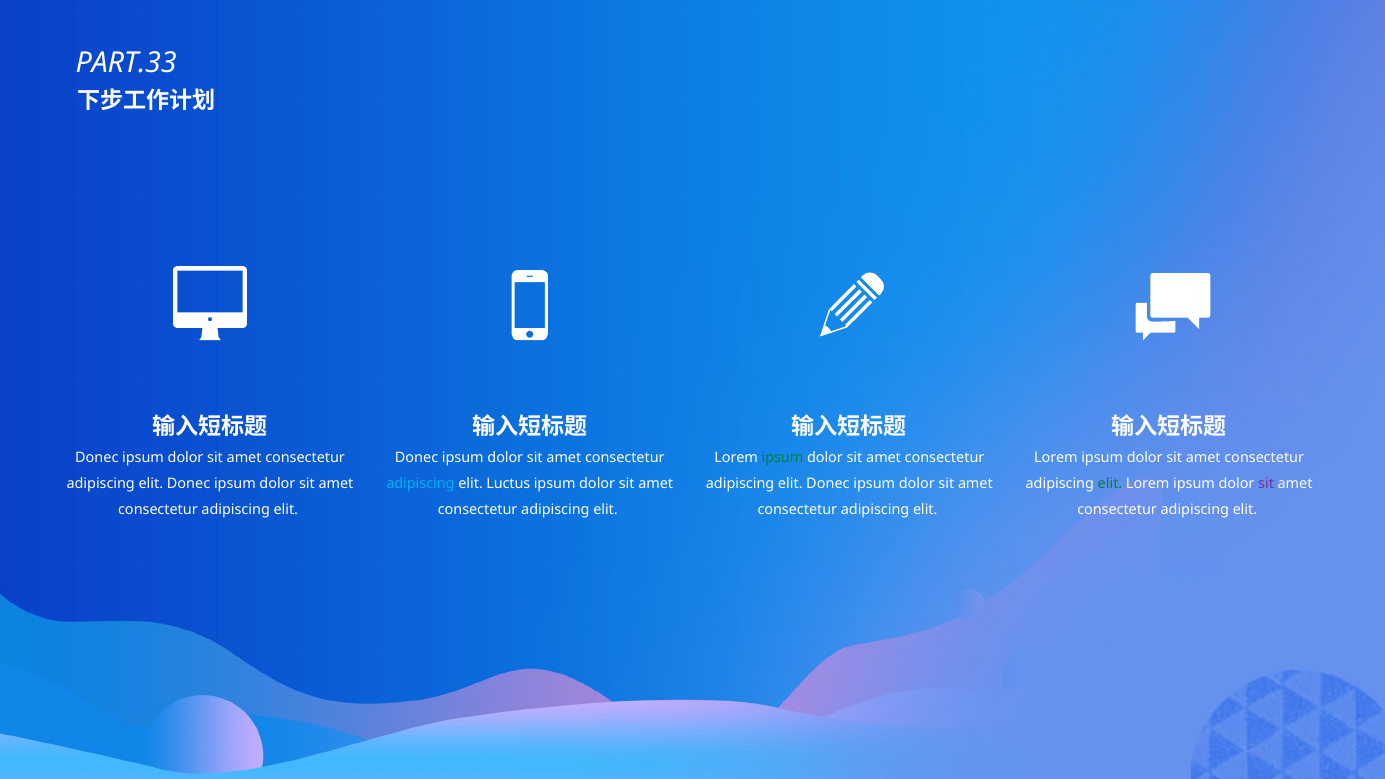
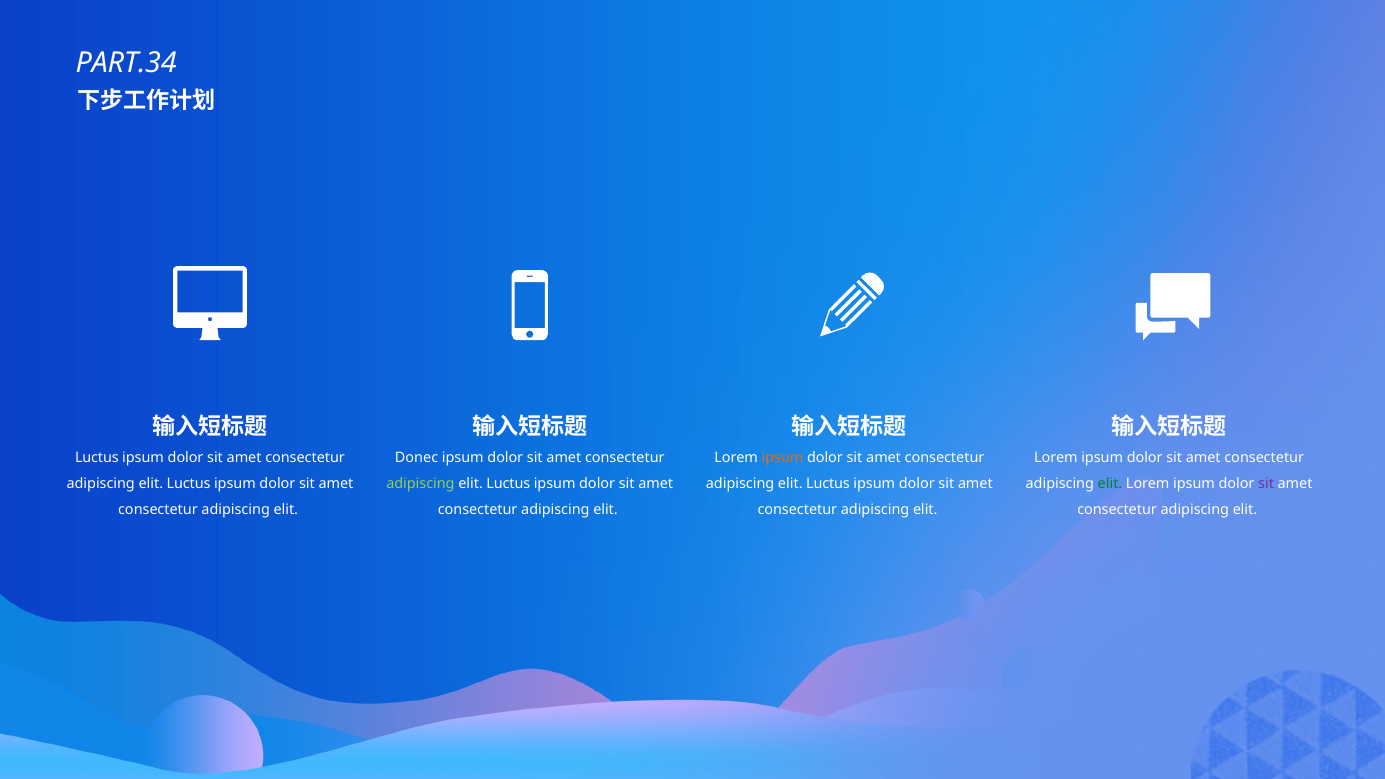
PART.33: PART.33 -> PART.34 (126, 63)
Donec: Donec -> Luctus (97, 458)
ipsum colour: green -> orange (782, 458)
Donec: Donec -> Luctus (189, 484)
adipiscing colour: light blue -> light green (420, 484)
Donec: Donec -> Luctus (828, 484)
